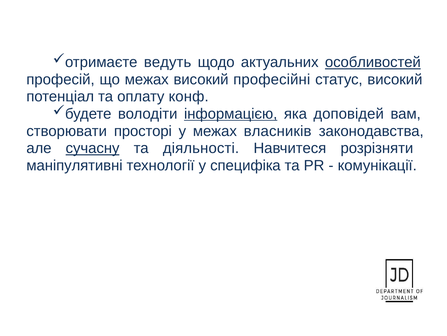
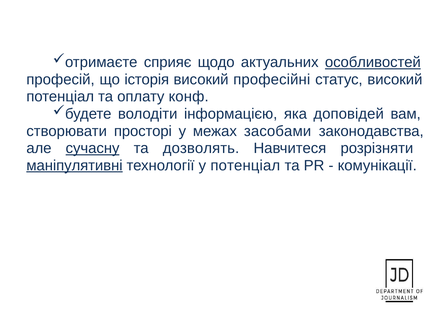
ведуть: ведуть -> сприяє (168, 62)
що межах: межах -> історія (147, 79)
інформацією underline: present -> none (231, 114)
власників: власників -> засобами (278, 131)
діяльності: діяльності -> дозволять (201, 148)
маніпулятивні underline: none -> present (74, 165)
у специфіка: специфіка -> потенціал (245, 165)
